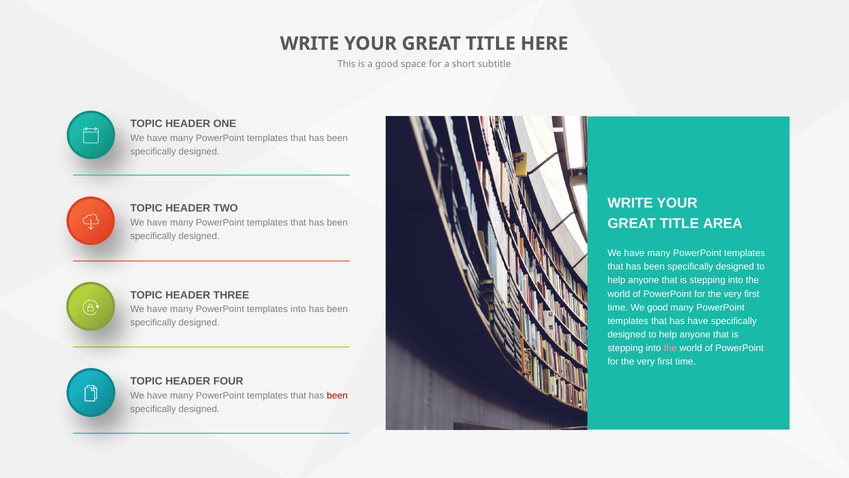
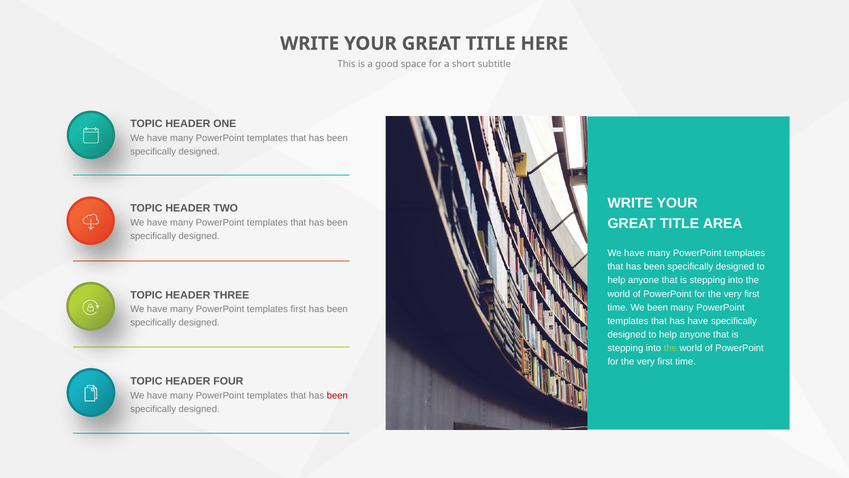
We good: good -> been (658, 307)
templates into: into -> first (298, 309)
the colour: pink -> light green (670, 348)
